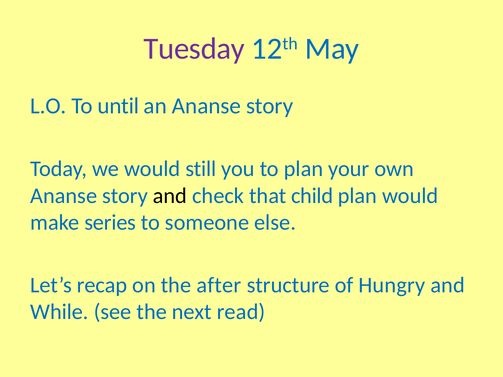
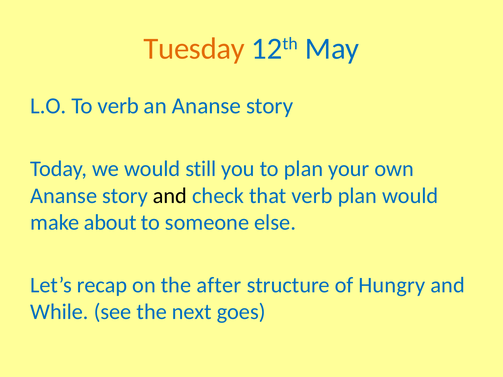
Tuesday colour: purple -> orange (194, 49)
To until: until -> verb (118, 106)
that child: child -> verb (312, 196)
series: series -> about (110, 223)
read: read -> goes (241, 312)
